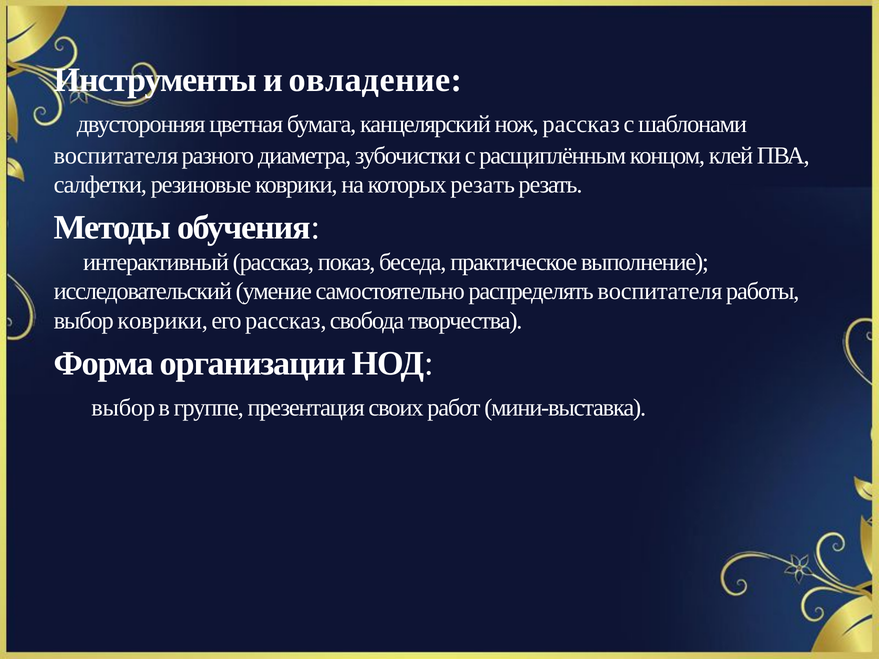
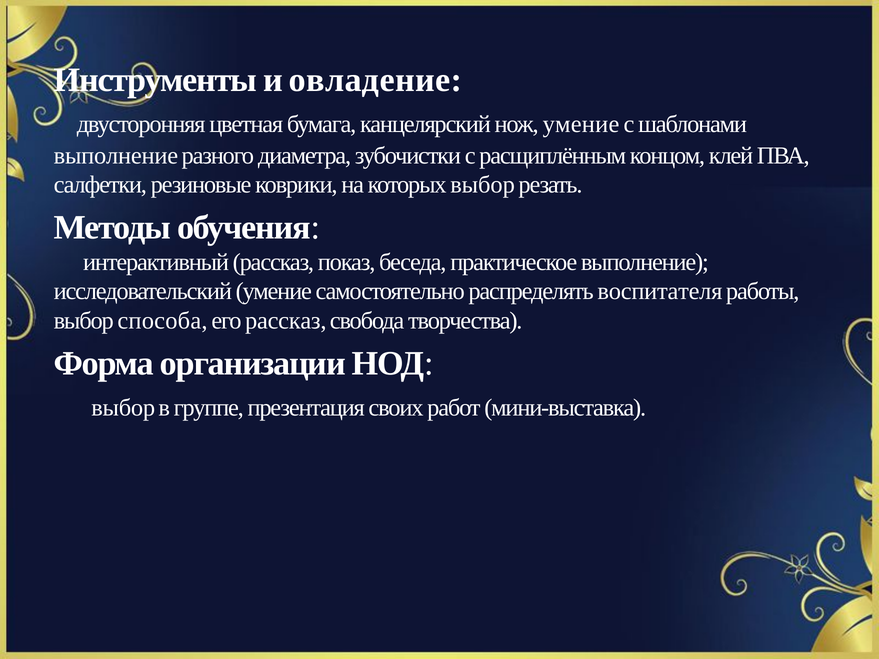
нож рассказ: рассказ -> умение (581, 124)
воспитателя: воспитателя -> выполнение (116, 156)
которых резать: резать -> выбор (483, 185)
выбор коврики: коврики -> способа (162, 321)
